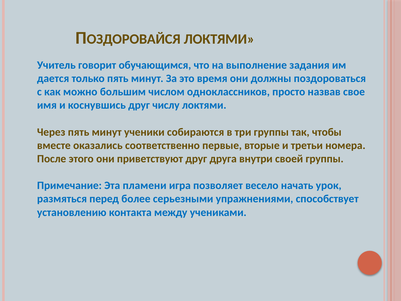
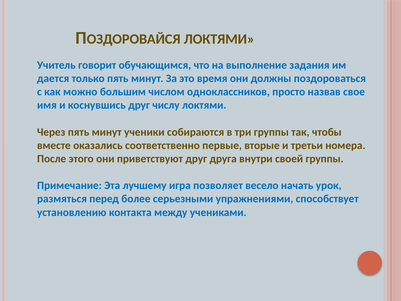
пламени: пламени -> лучшему (145, 185)
